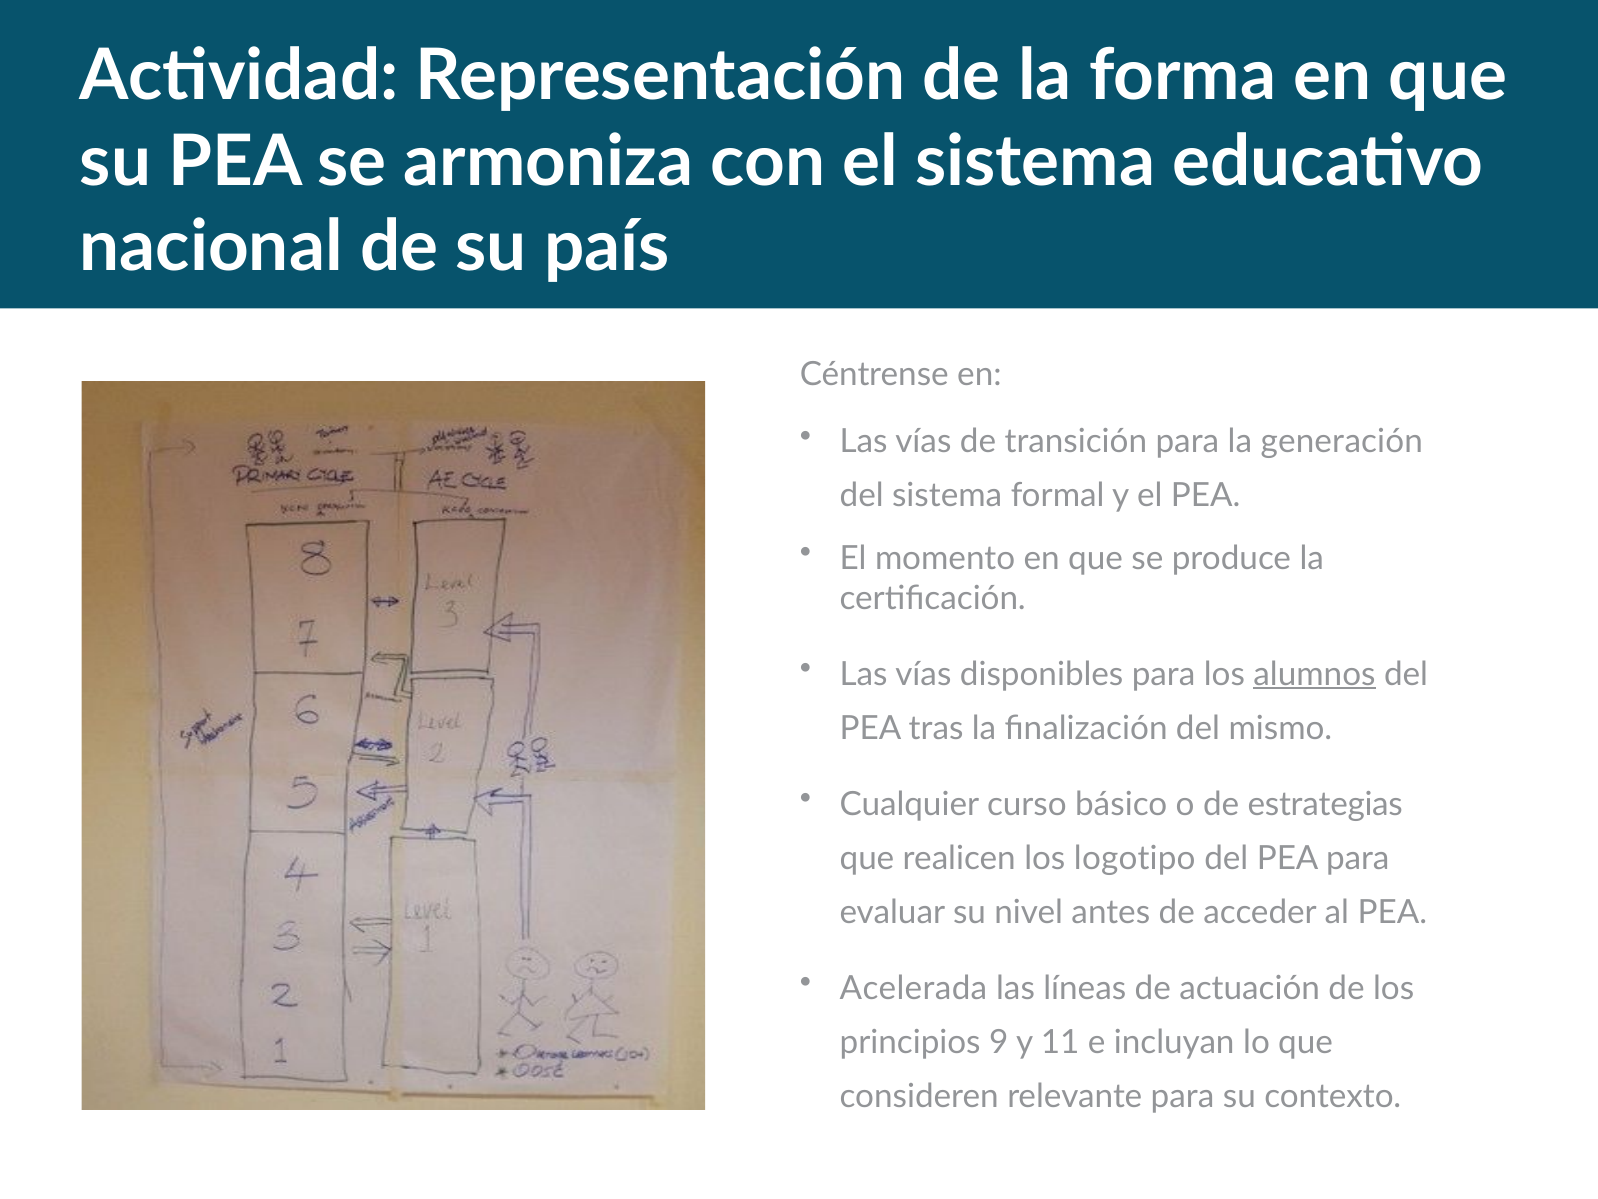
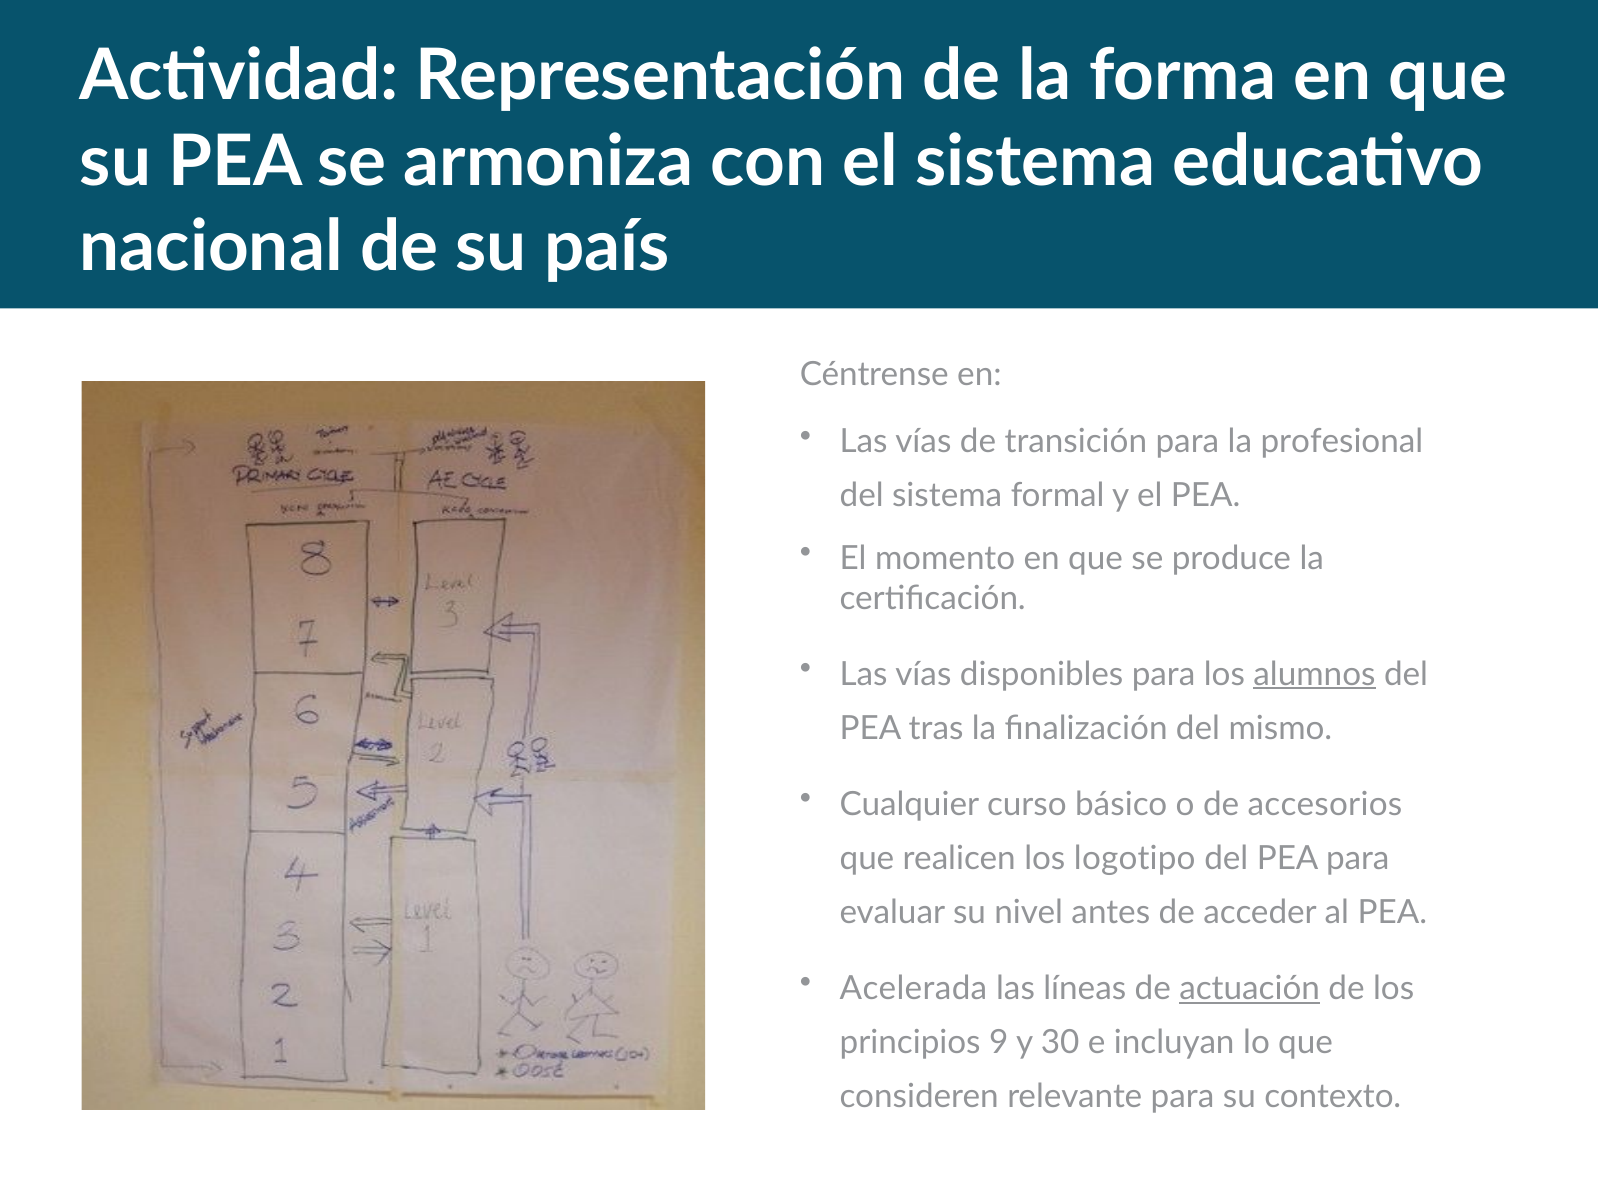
generación: generación -> profesional (1342, 442)
estrategias: estrategias -> accesorios (1325, 804)
actuación underline: none -> present (1250, 988)
11: 11 -> 30 (1060, 1042)
